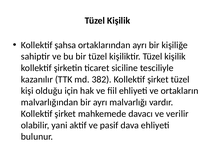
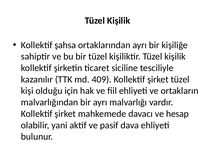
382: 382 -> 409 (102, 80)
verilir: verilir -> hesap (177, 114)
